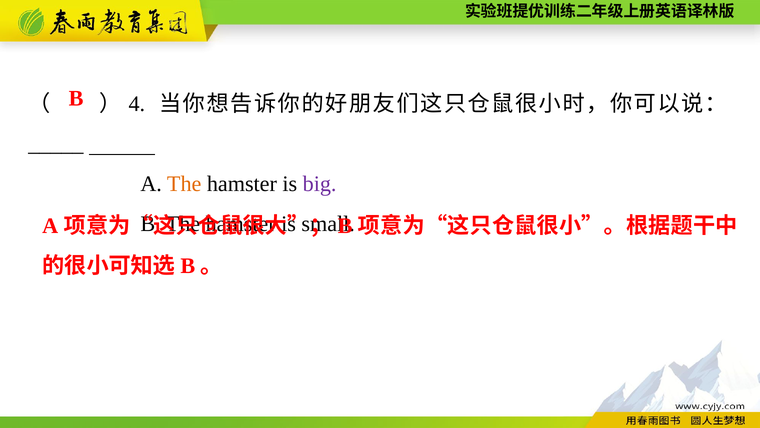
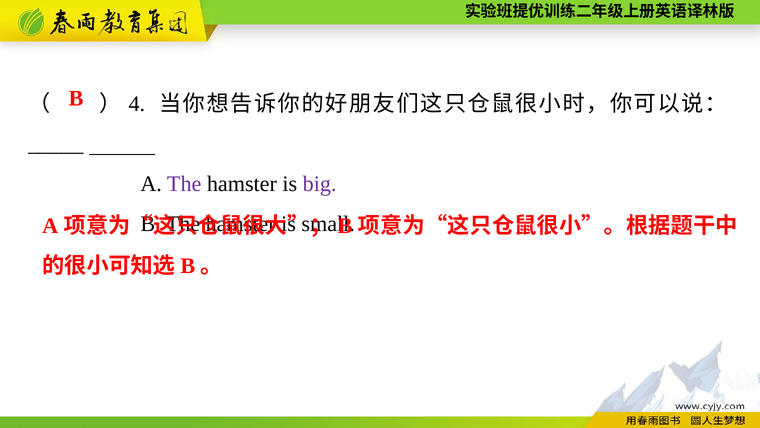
The colour: orange -> purple (184, 184)
